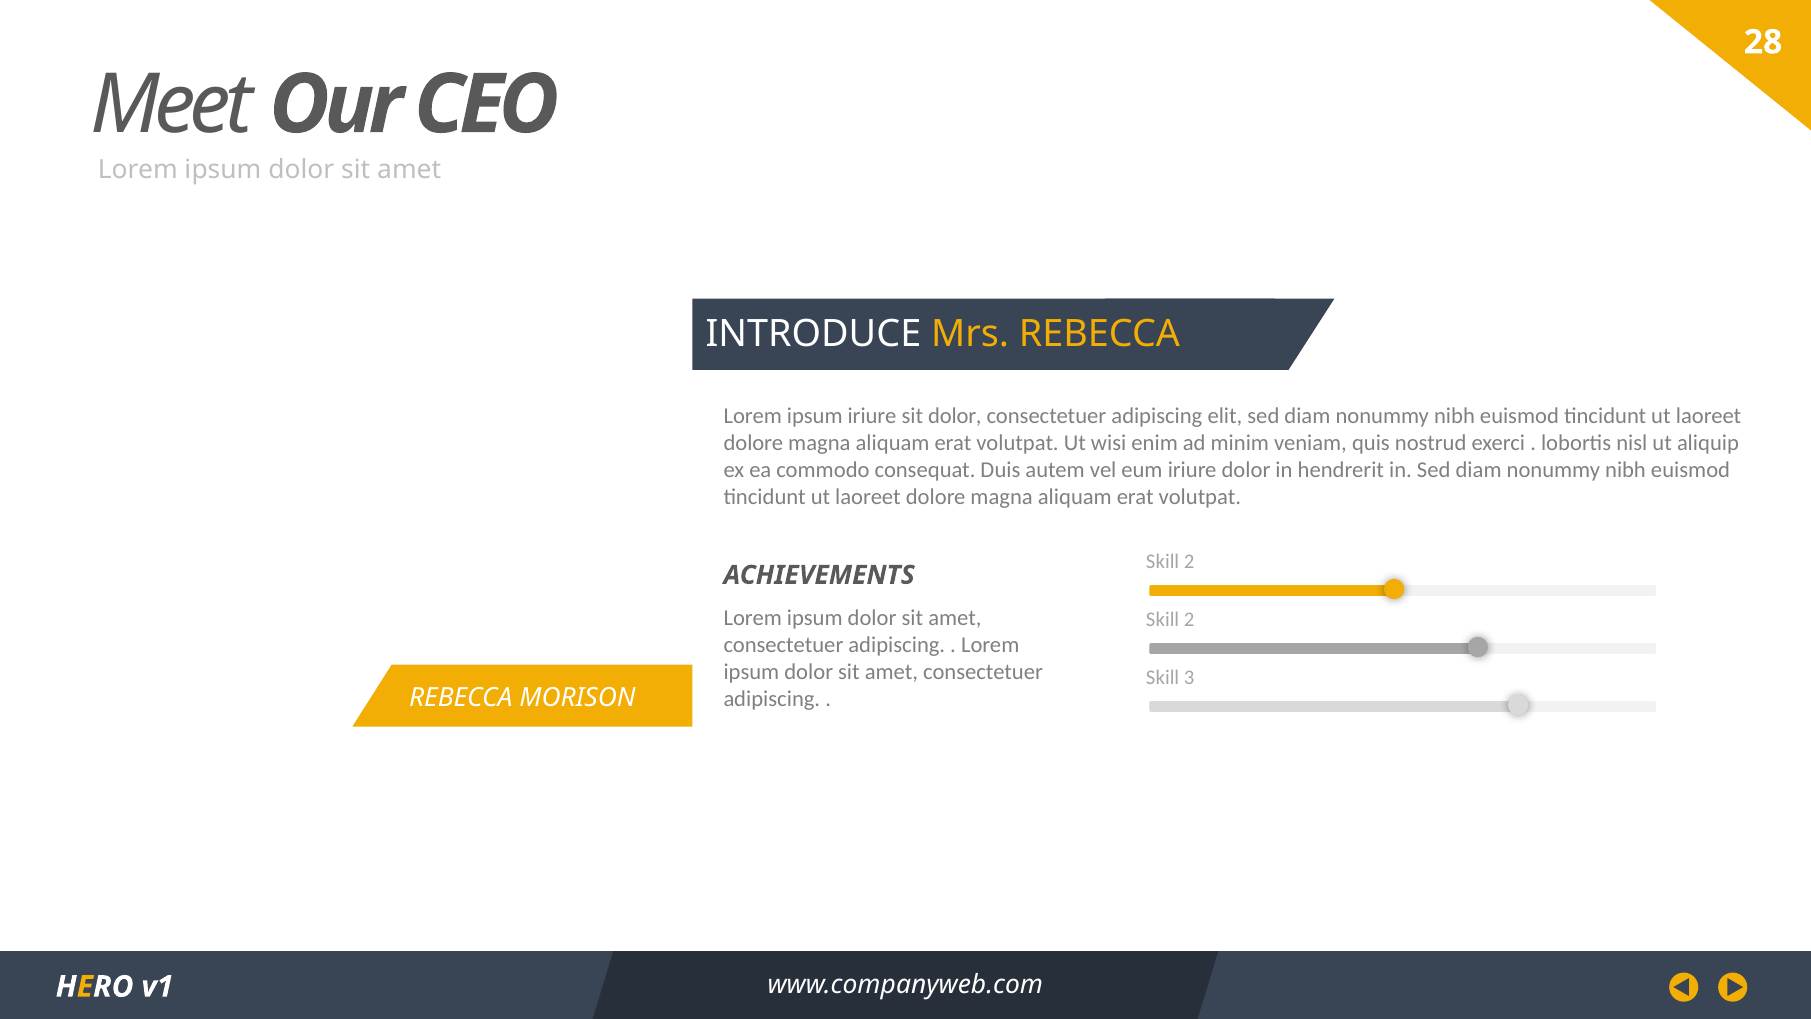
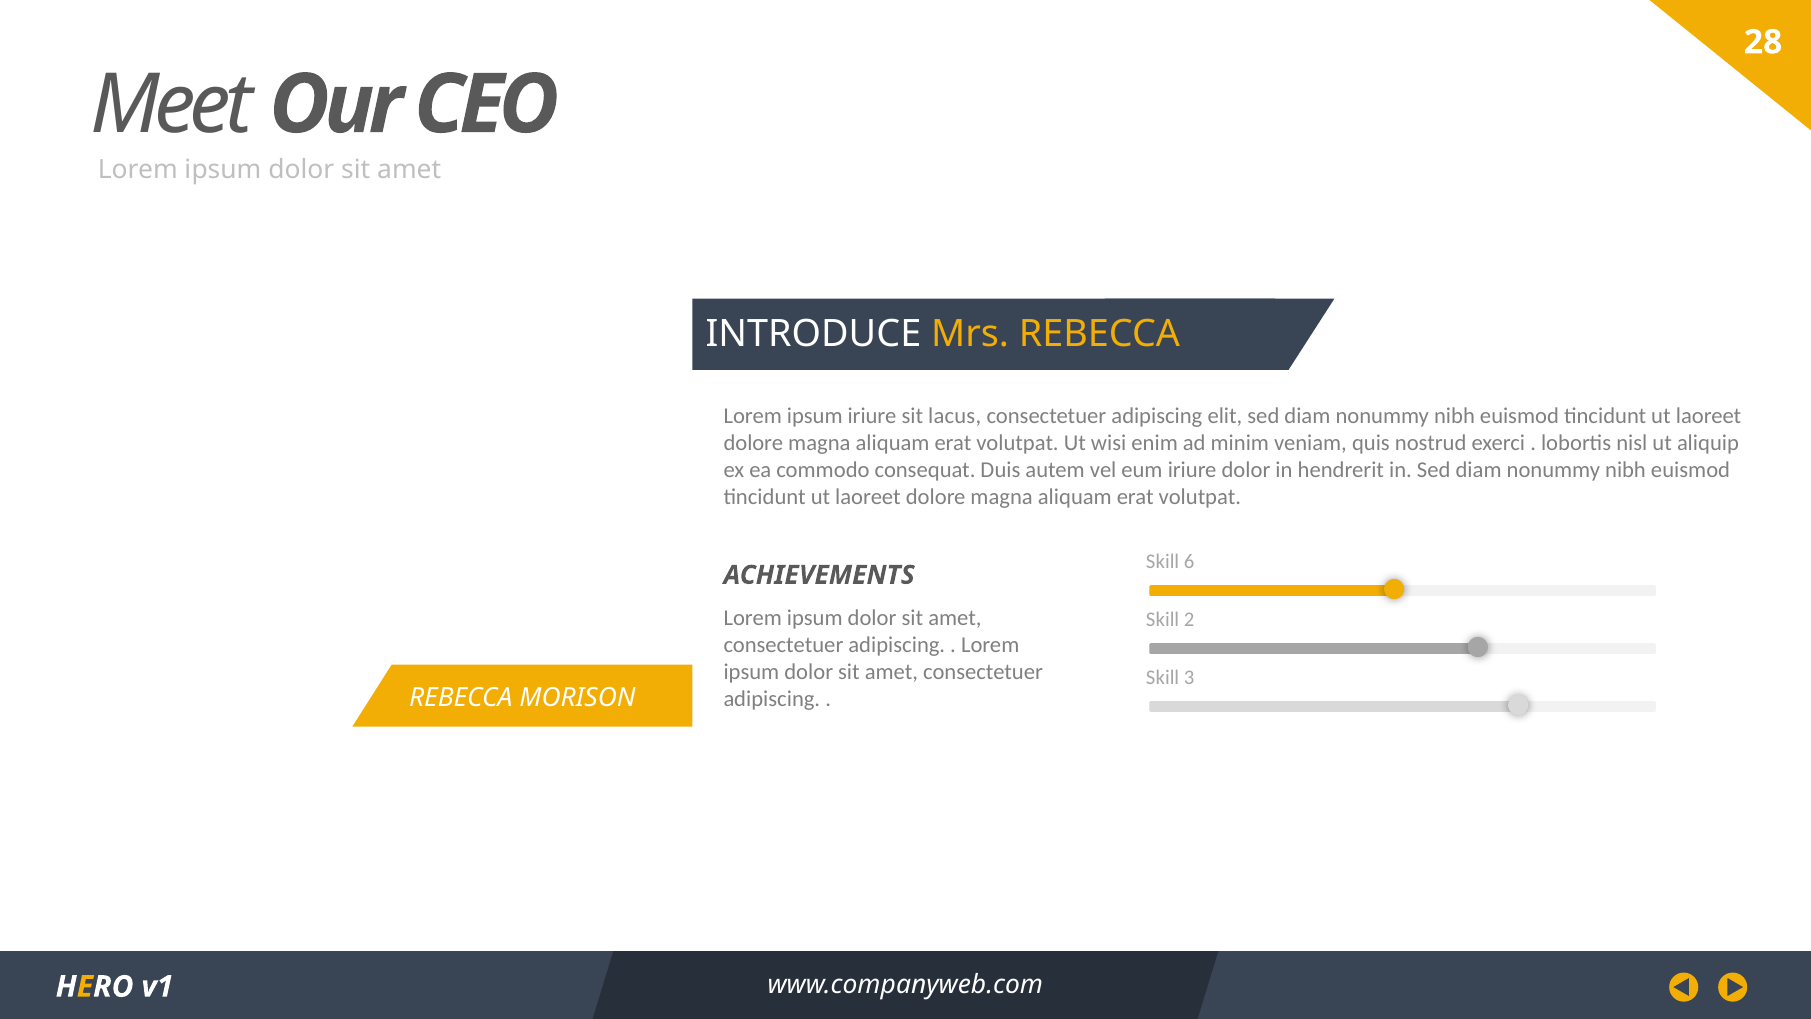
sit dolor: dolor -> lacus (955, 415)
2: 2 -> 6 (1189, 562)
